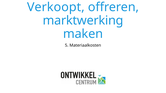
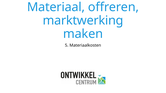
Verkoopt: Verkoopt -> Materiaal (56, 7)
